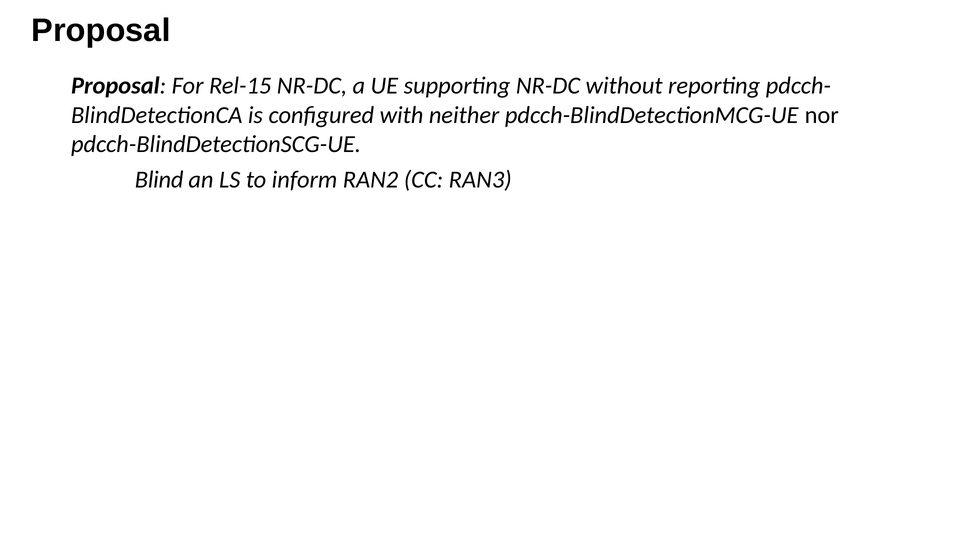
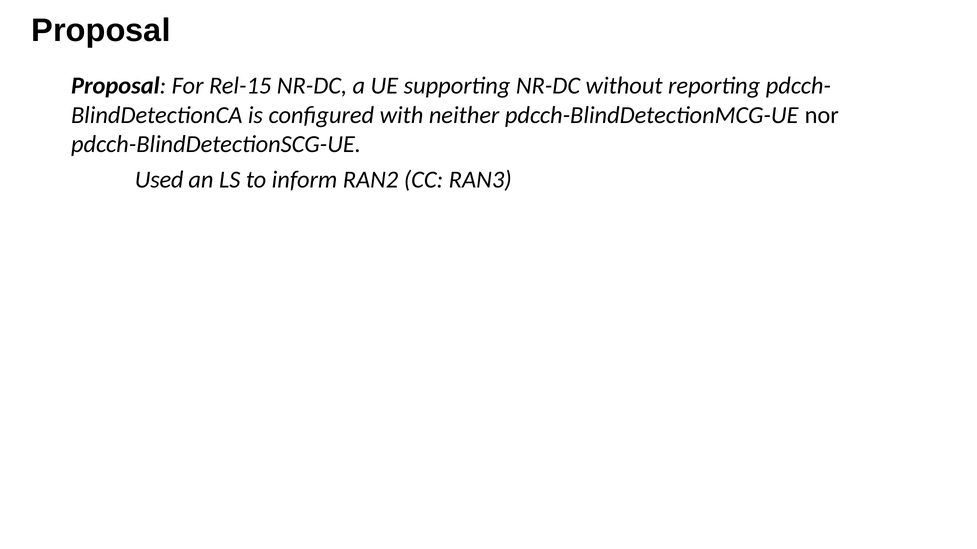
Blind: Blind -> Used (159, 180)
